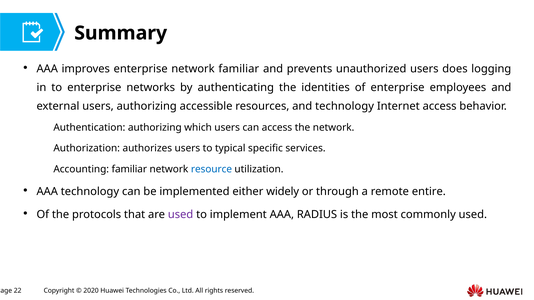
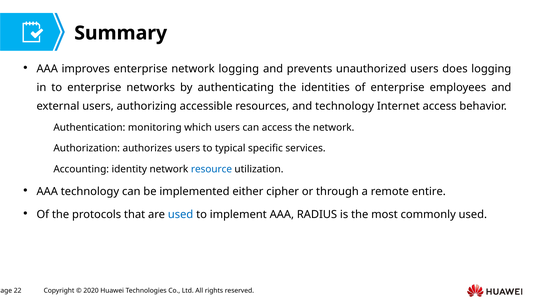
network familiar: familiar -> logging (239, 69)
Authentication authorizing: authorizing -> monitoring (155, 128)
Accounting familiar: familiar -> identity (129, 169)
widely: widely -> cipher (283, 192)
used colour: purple -> blue (181, 215)
